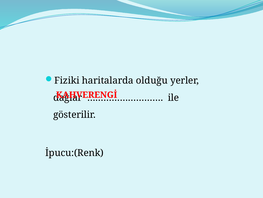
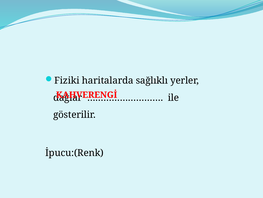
olduğu: olduğu -> sağlıklı (152, 80)
